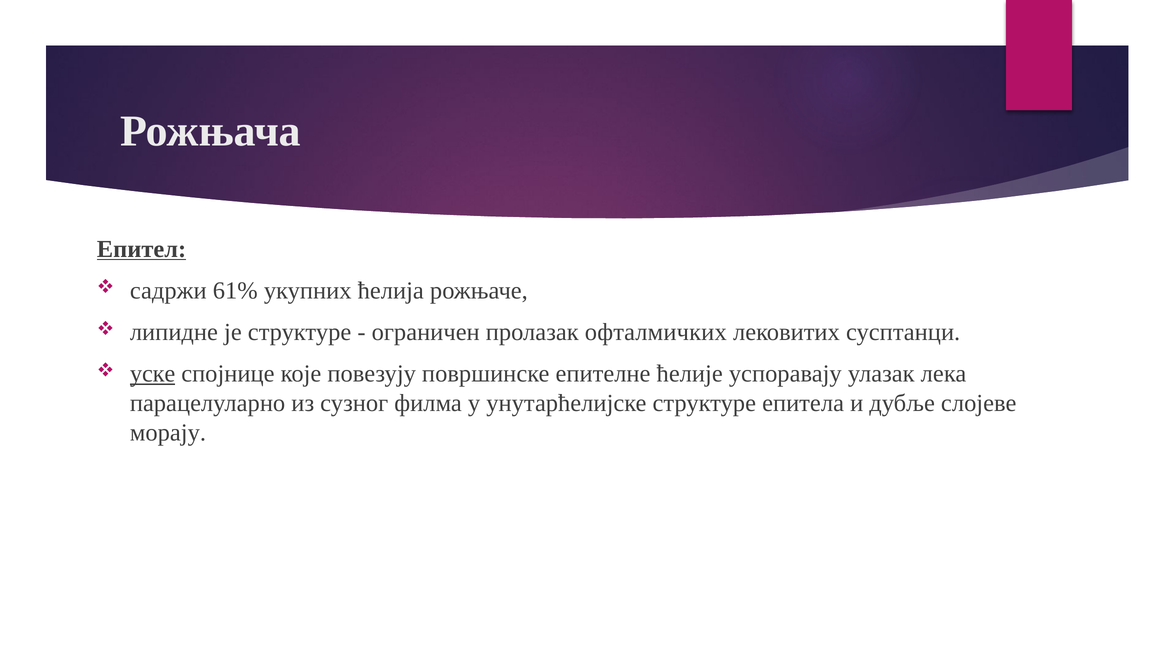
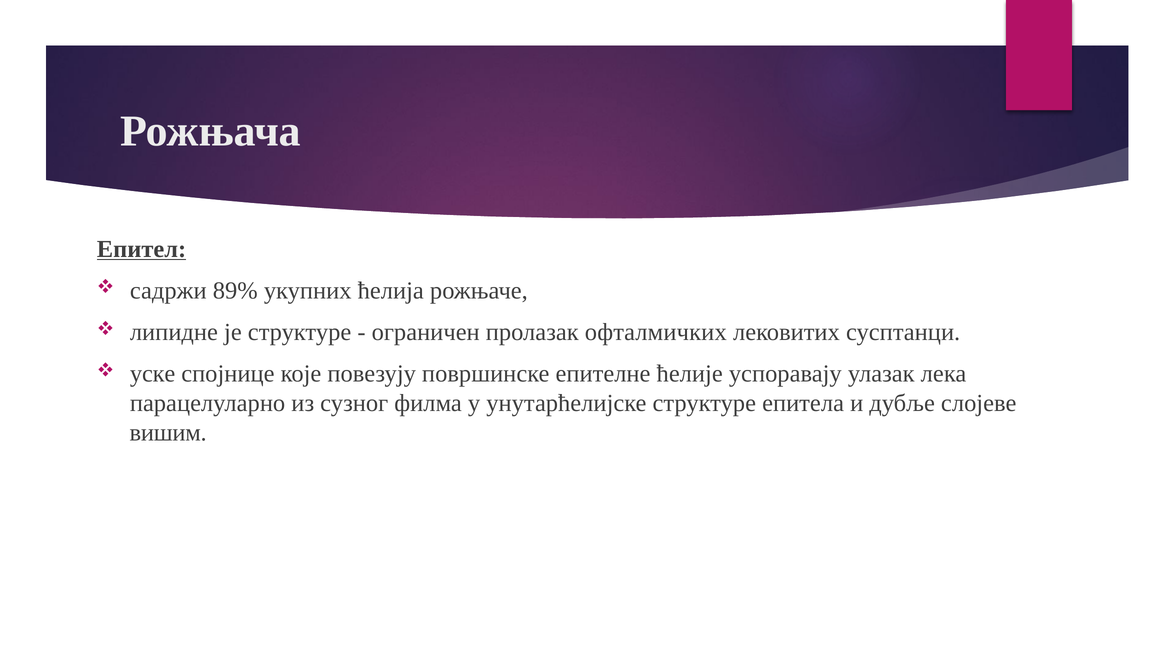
61%: 61% -> 89% (235, 291)
уске underline: present -> none (153, 374)
морају: морају -> вишим (168, 433)
